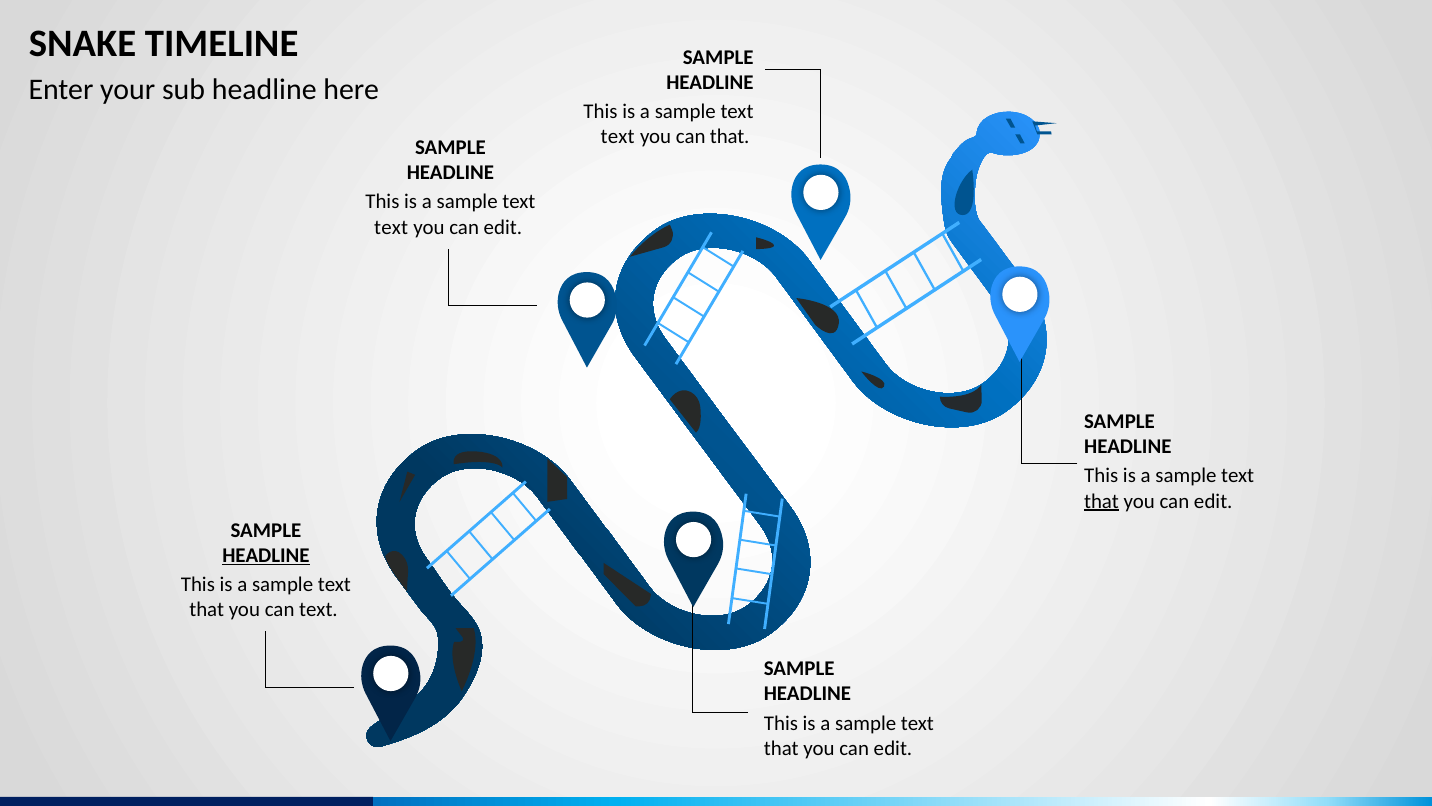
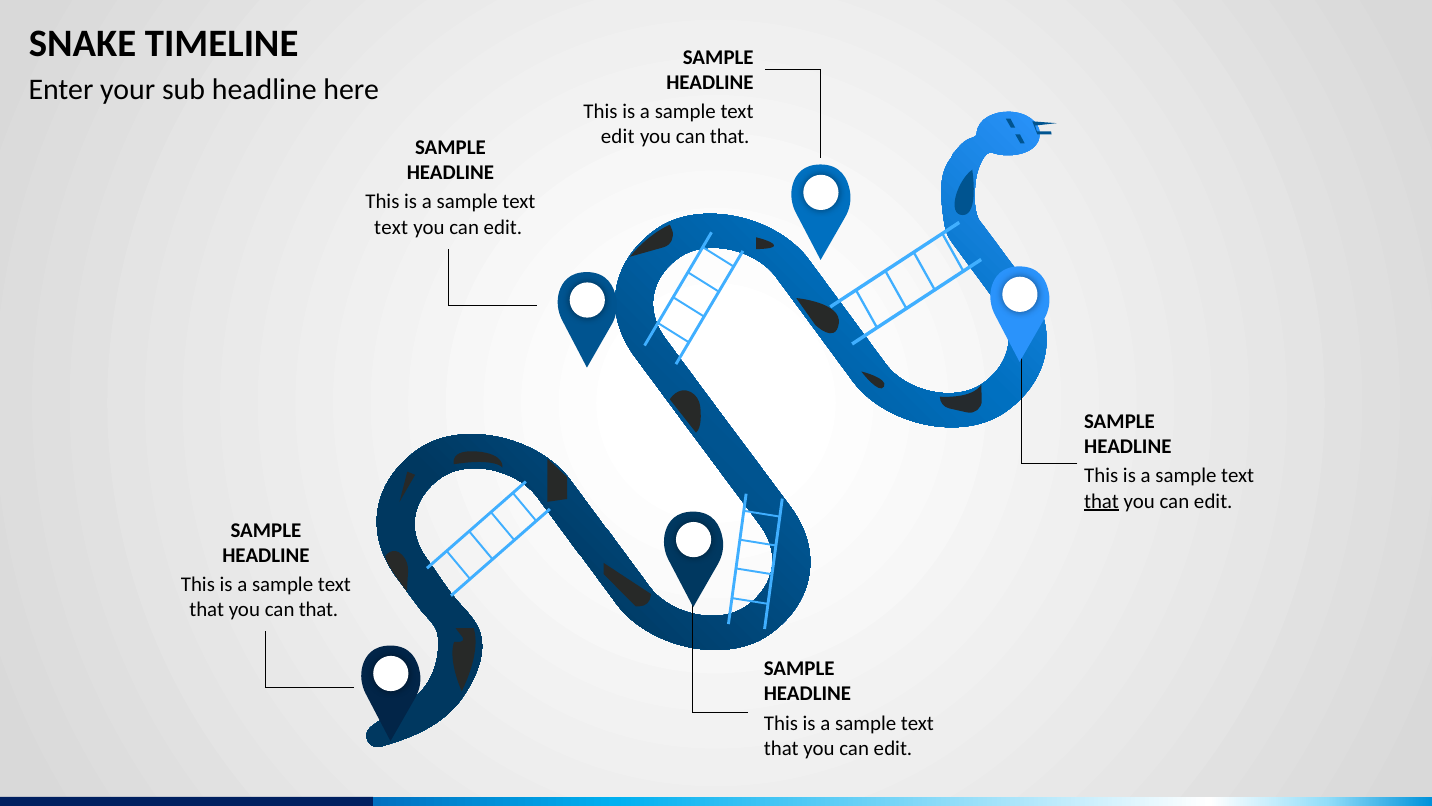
text: text -> edit (618, 137)
HEADLINE underline: present -> none (266, 555)
that you can text: text -> that (319, 609)
